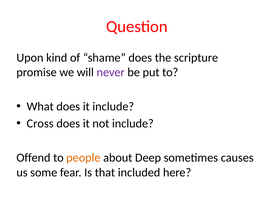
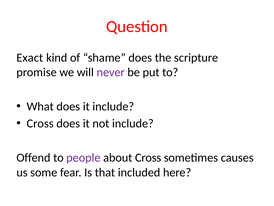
Upon: Upon -> Exact (30, 57)
people colour: orange -> purple (83, 157)
about Deep: Deep -> Cross (148, 157)
